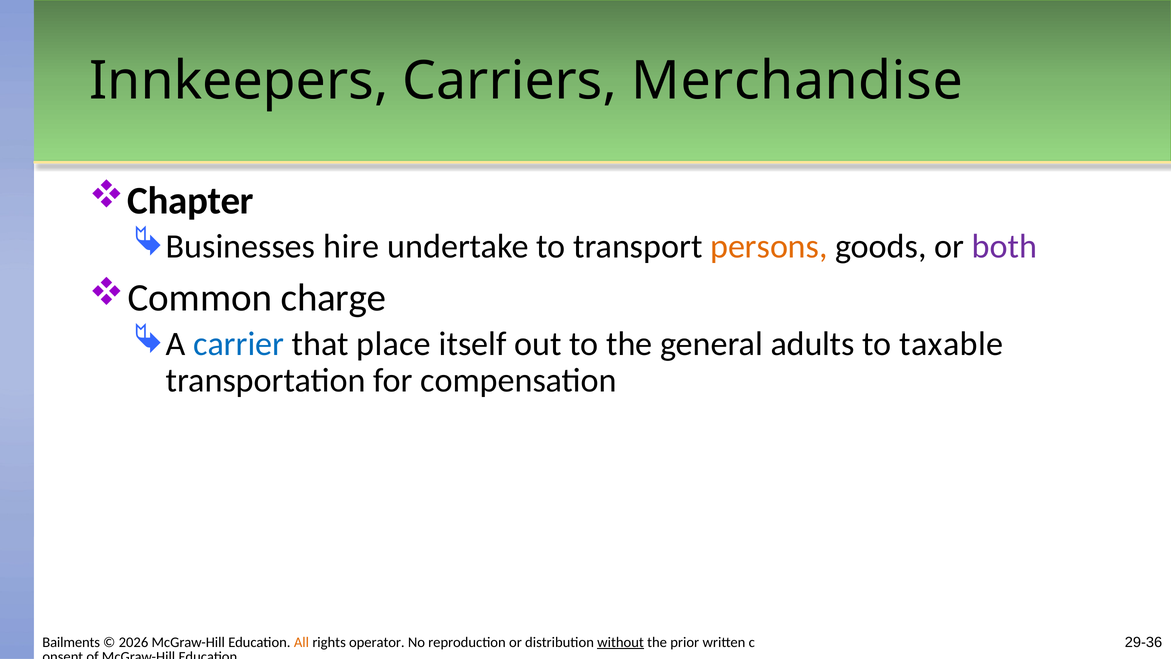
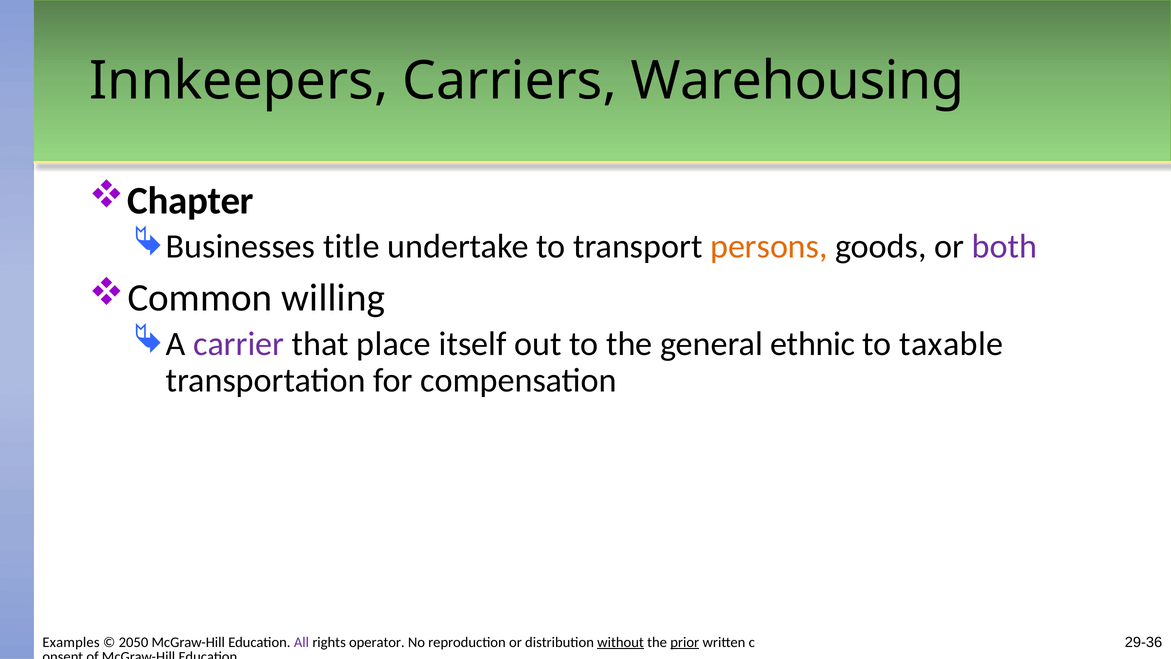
Merchandise: Merchandise -> Warehousing (798, 81)
hire: hire -> title (351, 246)
charge: charge -> willing (333, 298)
carrier colour: blue -> purple (239, 344)
adults: adults -> ethnic (813, 344)
Bailments: Bailments -> Examples (71, 642)
2026: 2026 -> 2050 (133, 642)
All colour: orange -> purple (301, 642)
prior underline: none -> present (685, 642)
